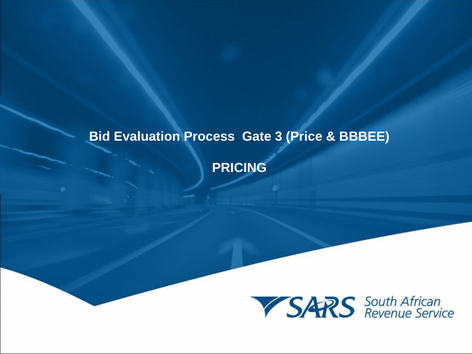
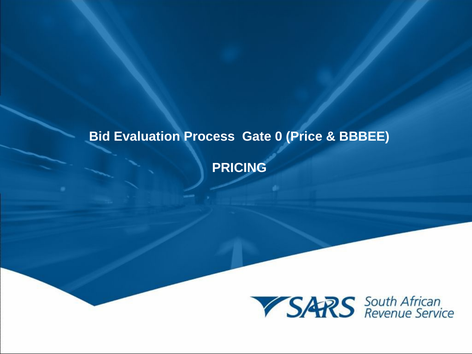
3: 3 -> 0 (279, 136)
